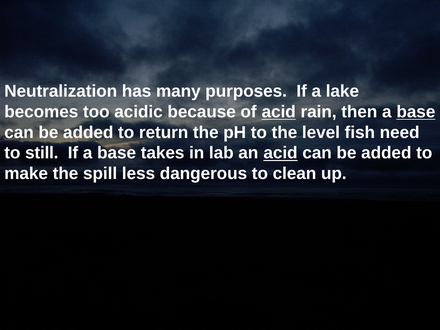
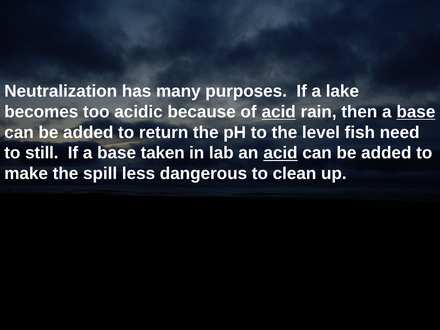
takes: takes -> taken (163, 153)
